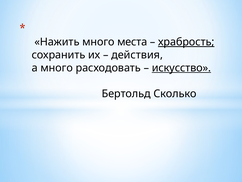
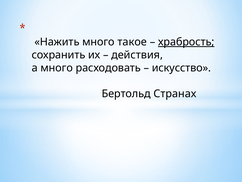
места: места -> такое (132, 42)
искусство underline: present -> none (181, 68)
Сколько: Сколько -> Странах (175, 93)
